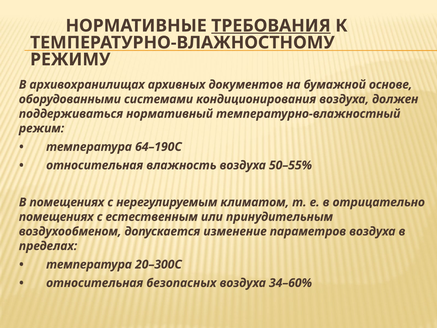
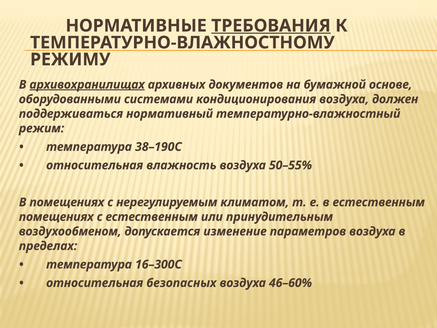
архивохранилищах underline: none -> present (87, 85)
64–190С: 64–190С -> 38–190С (158, 147)
в отрицательно: отрицательно -> естественным (379, 202)
20–300С: 20–300С -> 16–300С (158, 264)
34–60%: 34–60% -> 46–60% (291, 283)
